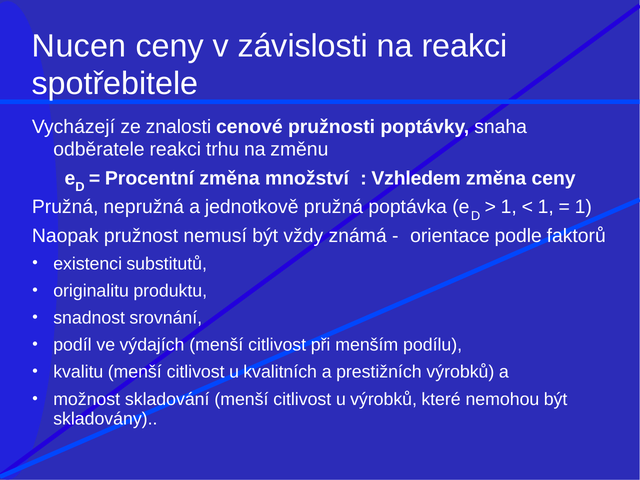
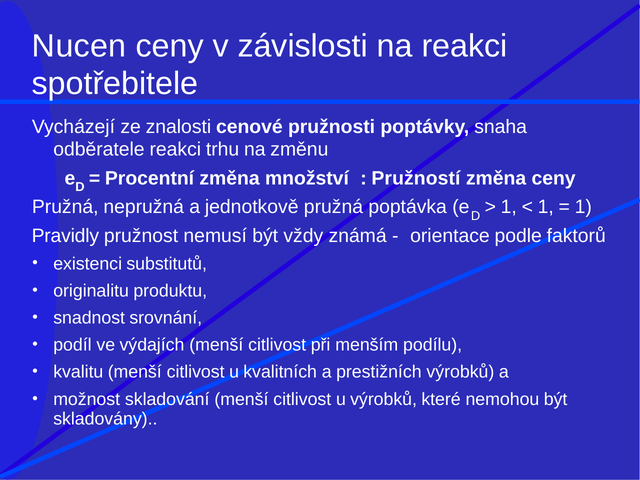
Vzhledem: Vzhledem -> Pružností (416, 178)
Naopak: Naopak -> Pravidly (65, 236)
